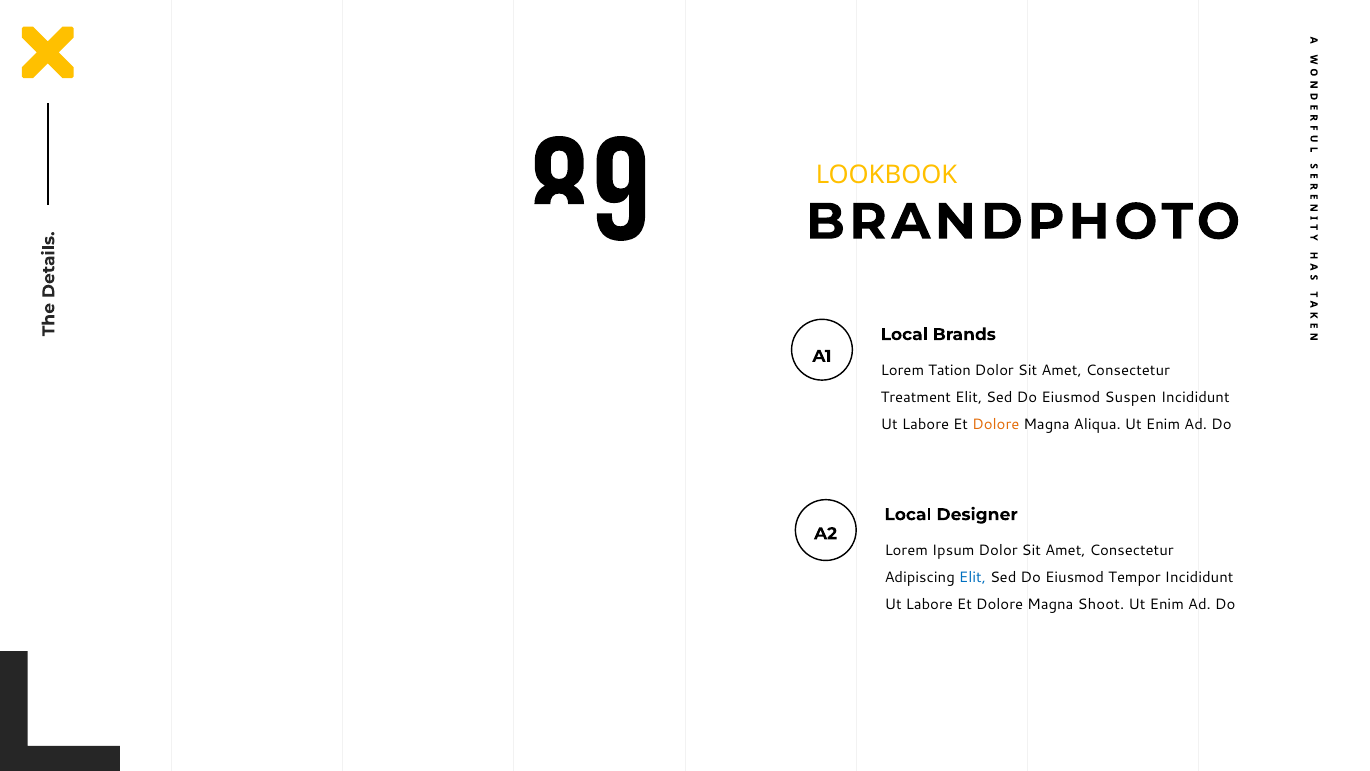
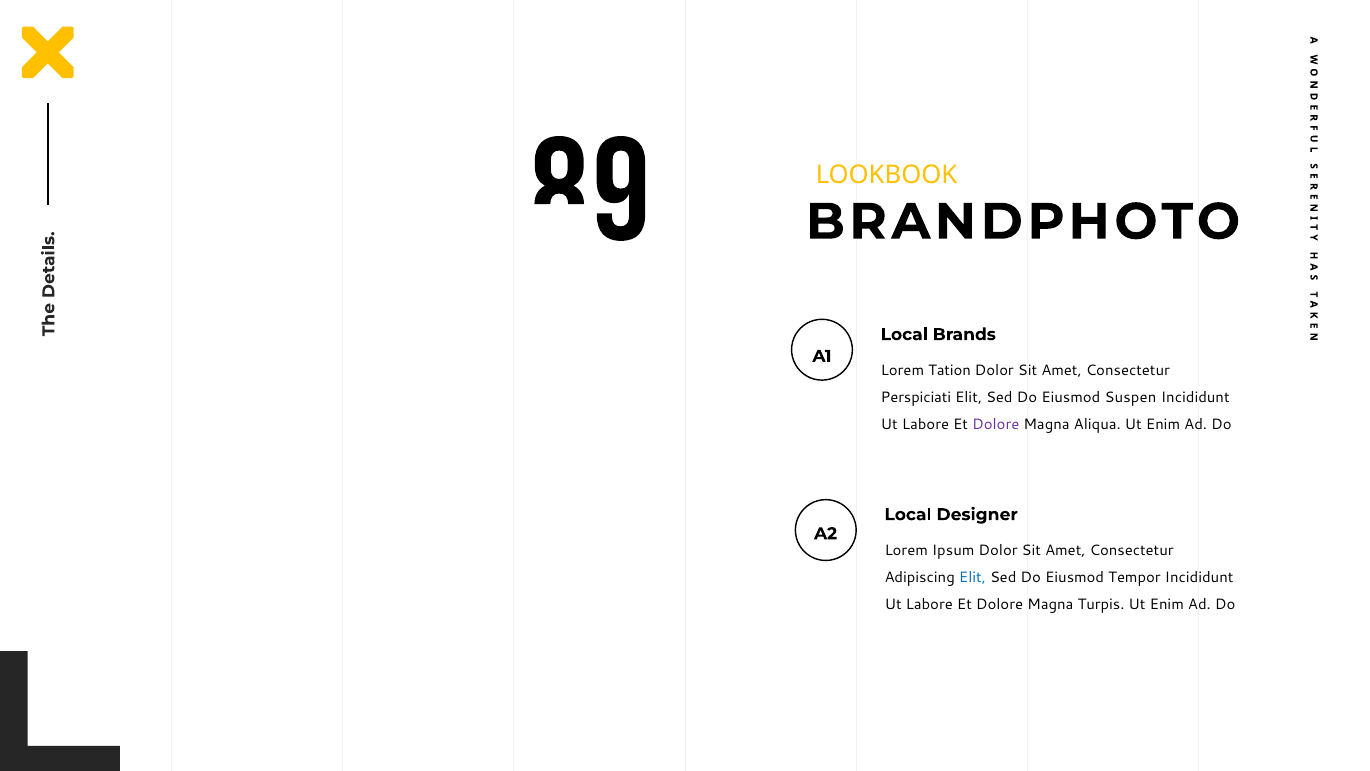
Treatment: Treatment -> Perspiciati (916, 397)
Dolore colour: orange -> purple (996, 424)
Shoot: Shoot -> Turpis (1101, 604)
